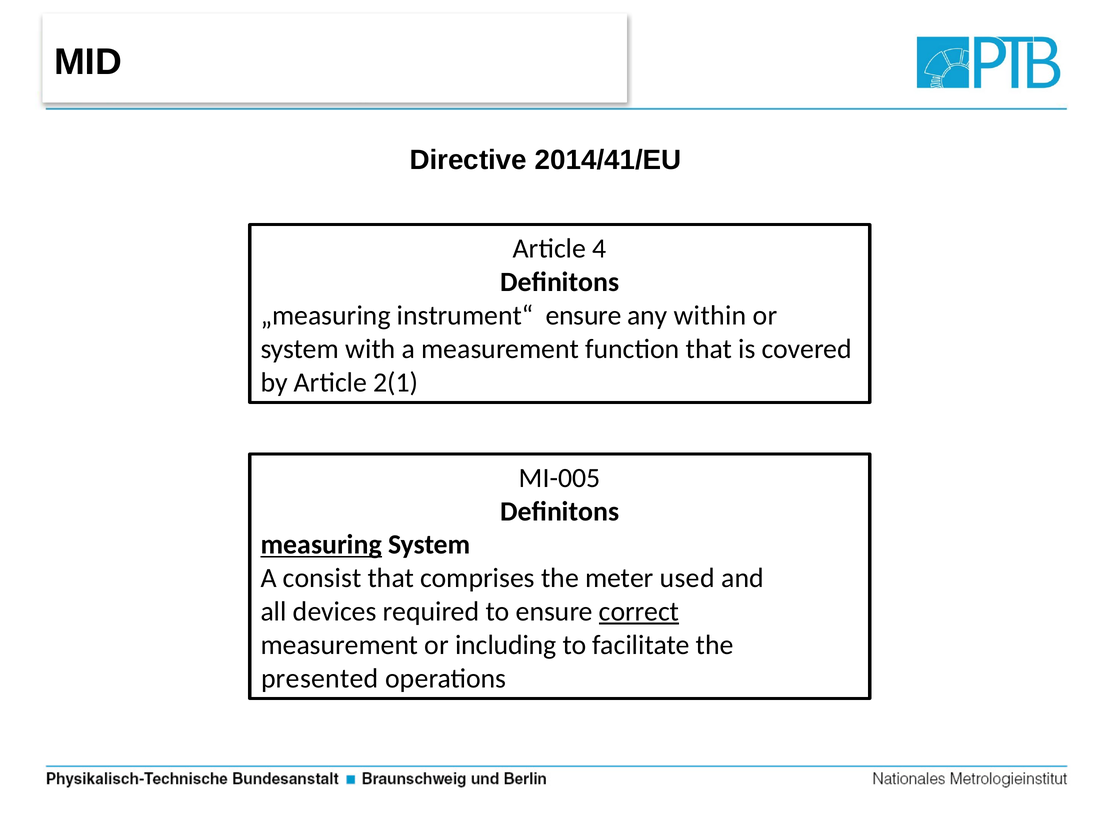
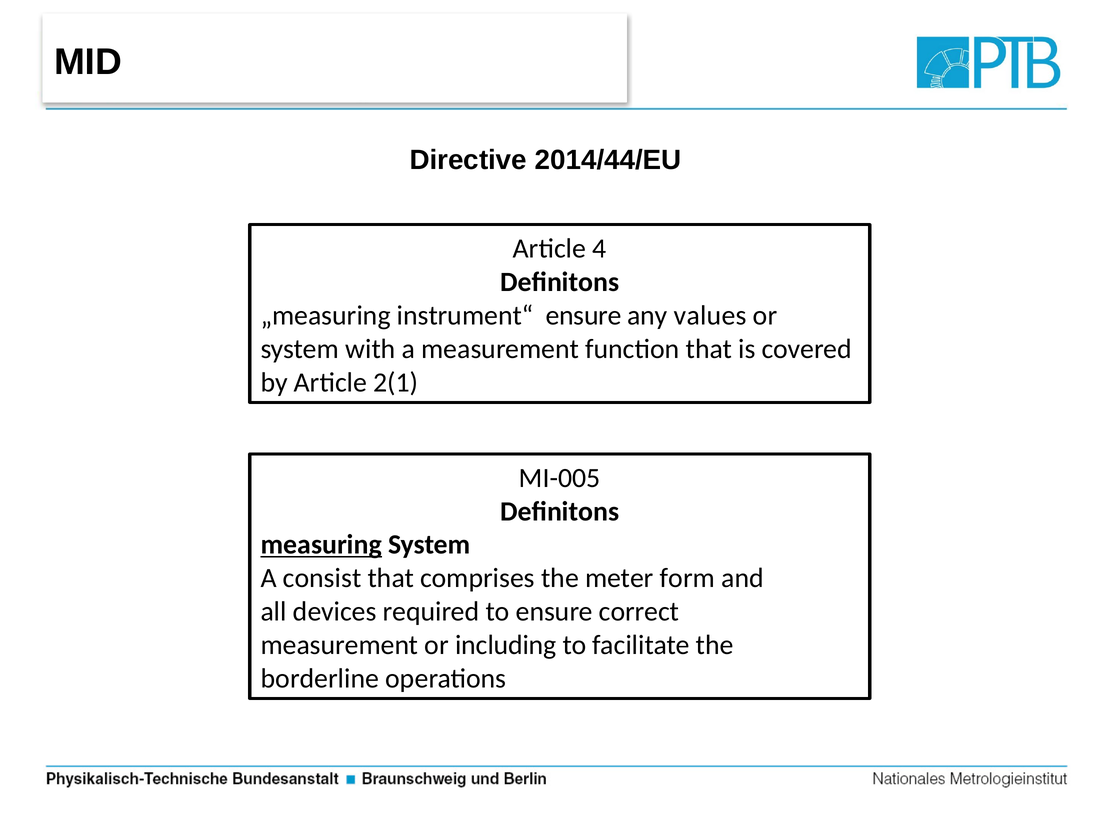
2014/41/EU: 2014/41/EU -> 2014/44/EU (608, 160)
within: within -> values (710, 315)
used: used -> form (687, 578)
correct underline: present -> none (639, 611)
presented: presented -> borderline (320, 678)
